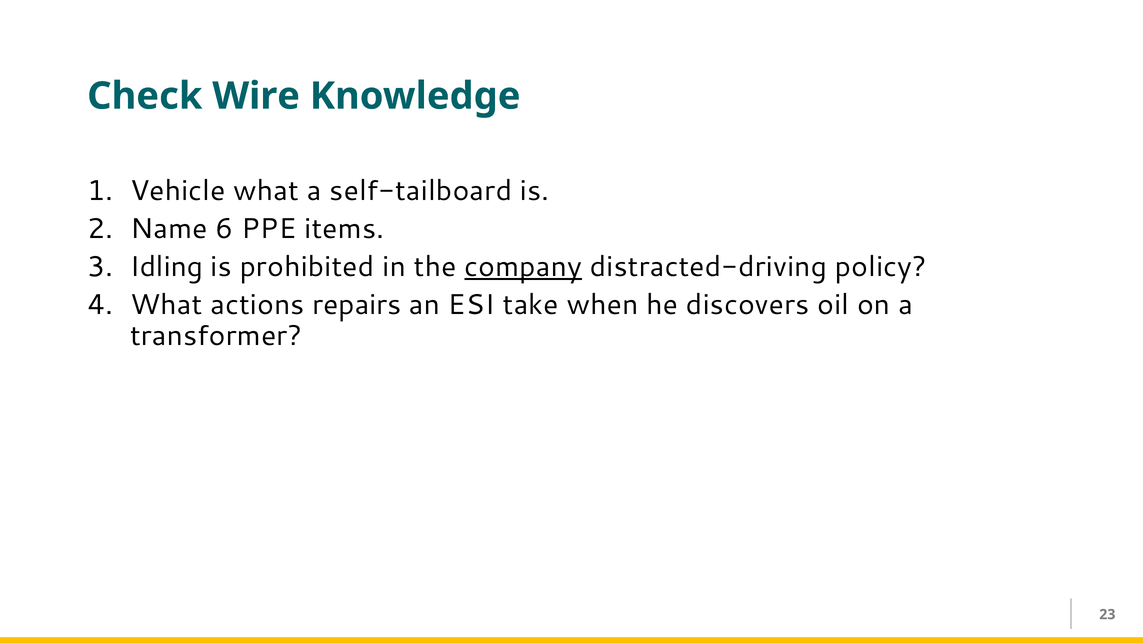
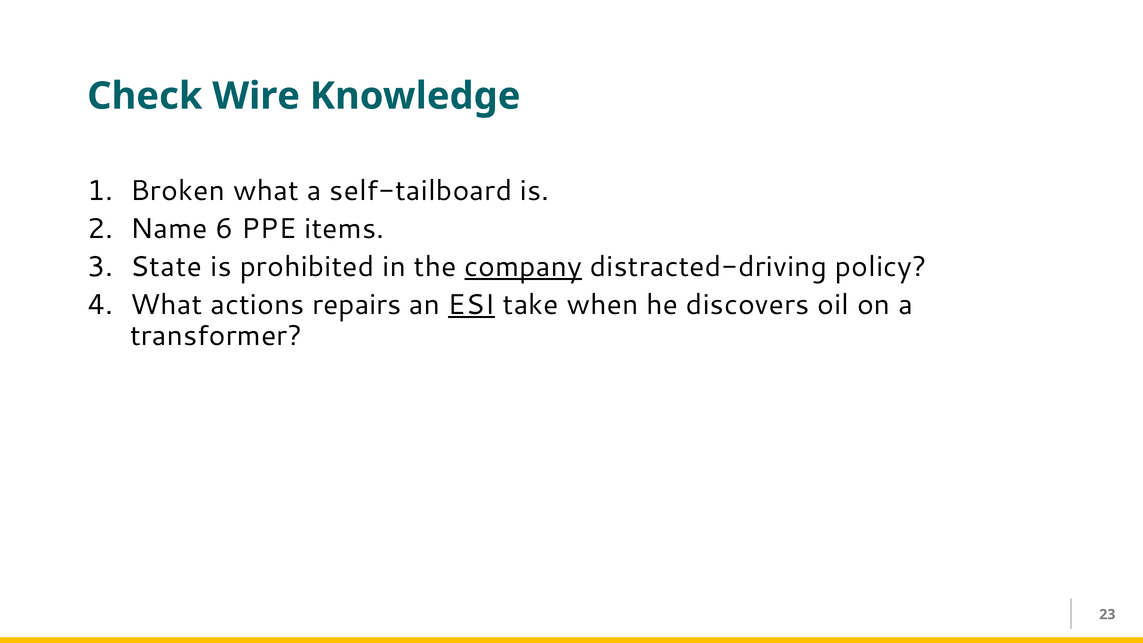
Vehicle: Vehicle -> Broken (178, 191)
Idling: Idling -> State (166, 267)
ESI underline: none -> present (471, 305)
